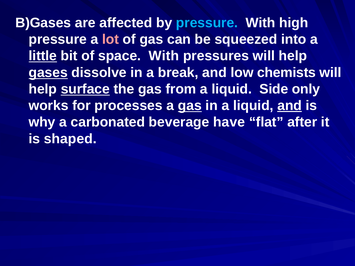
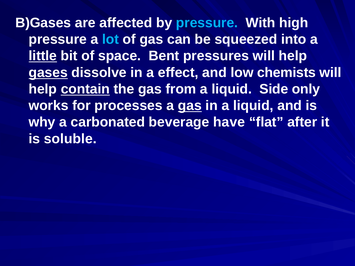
lot colour: pink -> light blue (111, 39)
space With: With -> Bent (164, 56)
break: break -> effect (178, 73)
surface: surface -> contain (85, 89)
and underline: present -> none (290, 106)
shaped: shaped -> soluble (70, 139)
